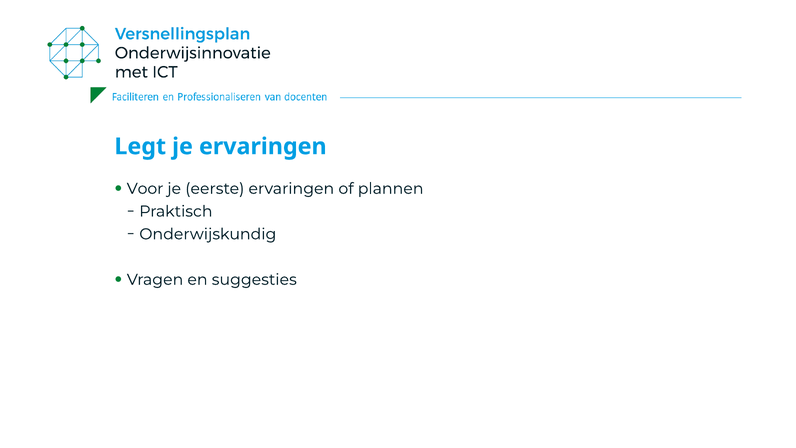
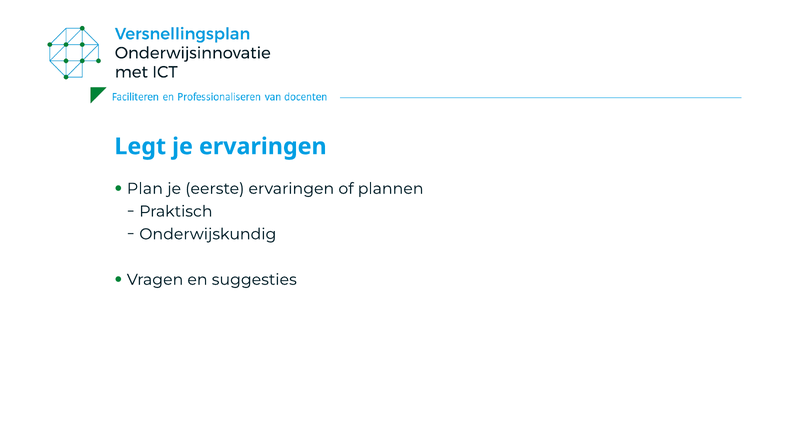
Voor: Voor -> Plan (145, 189)
